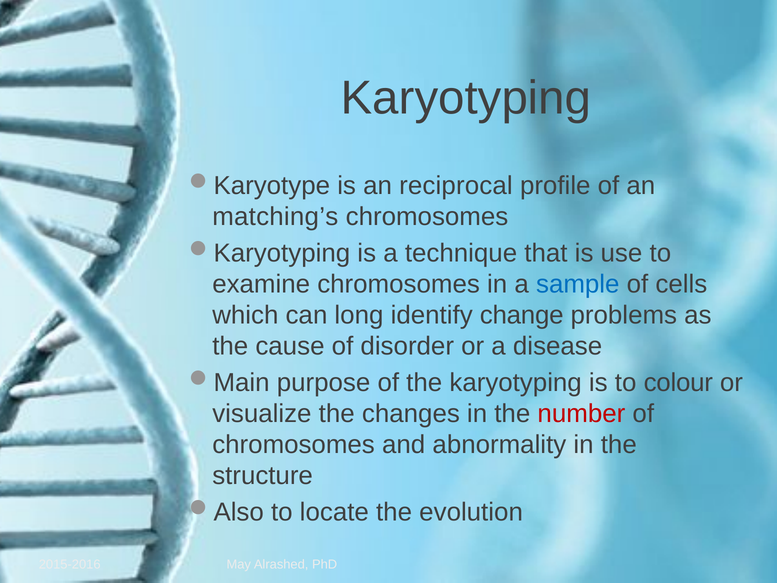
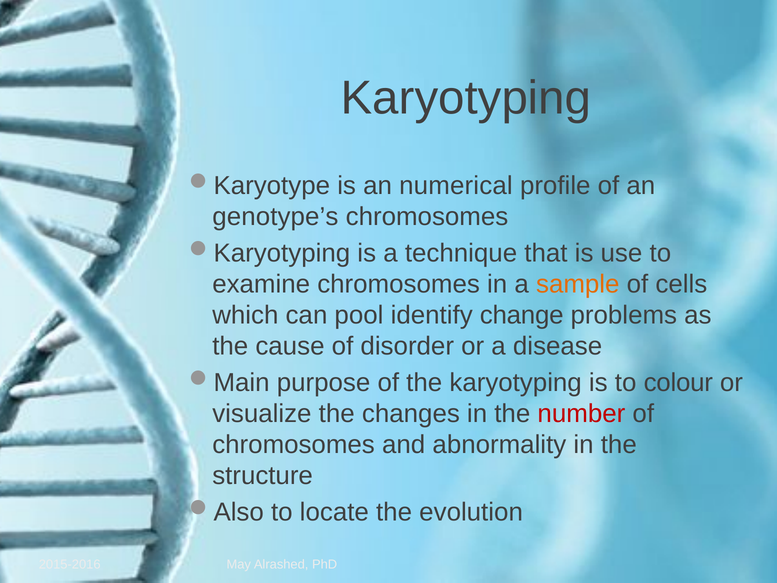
reciprocal: reciprocal -> numerical (456, 186)
matching’s: matching’s -> genotype’s (275, 217)
sample colour: blue -> orange (578, 284)
long: long -> pool (359, 315)
